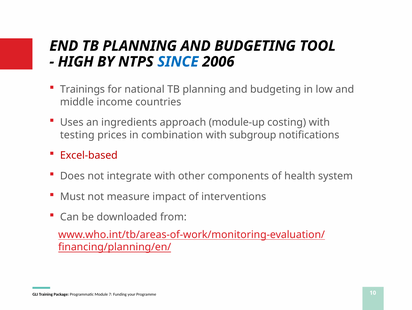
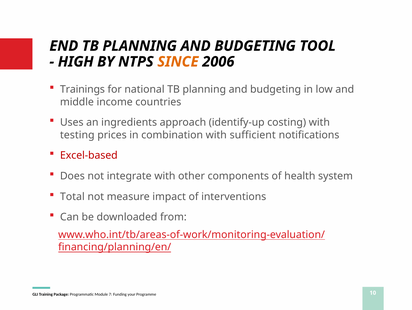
SINCE colour: blue -> orange (178, 62)
module-up: module-up -> identify-up (237, 123)
subgroup: subgroup -> sufficient (253, 135)
Must: Must -> Total (72, 197)
